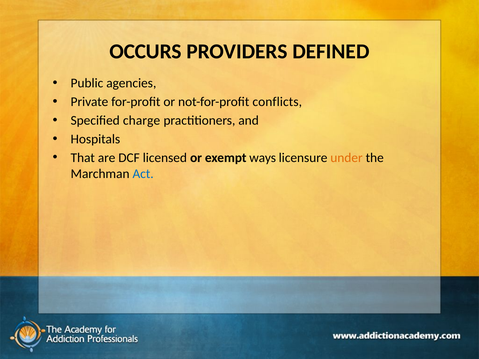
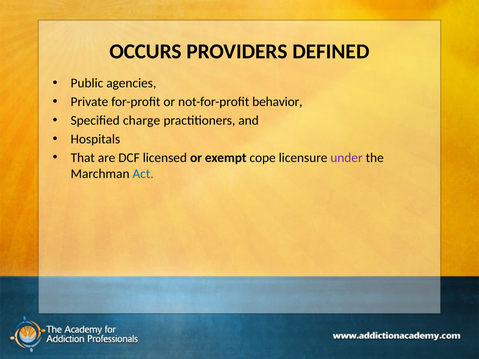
conflicts: conflicts -> behavior (277, 102)
ways: ways -> cope (263, 158)
under colour: orange -> purple (347, 158)
